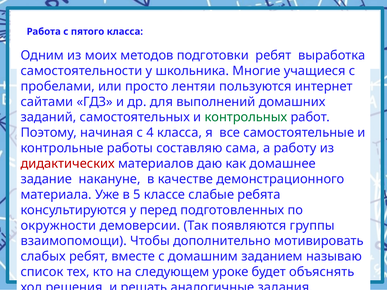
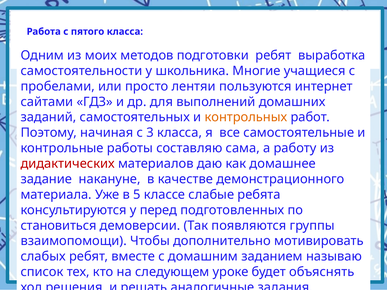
контрольных colour: green -> orange (246, 117)
4: 4 -> 3 (150, 133)
окружности: окружности -> становиться (58, 226)
